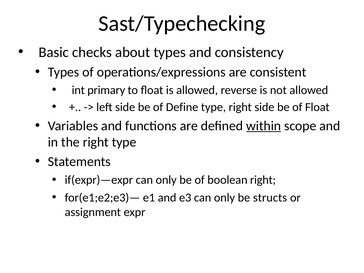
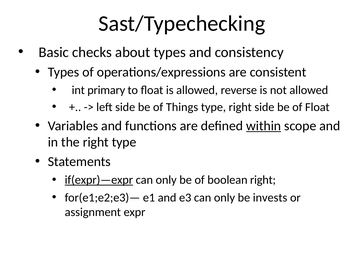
Define: Define -> Things (182, 107)
if(expr)—expr underline: none -> present (99, 180)
structs: structs -> invests (270, 198)
